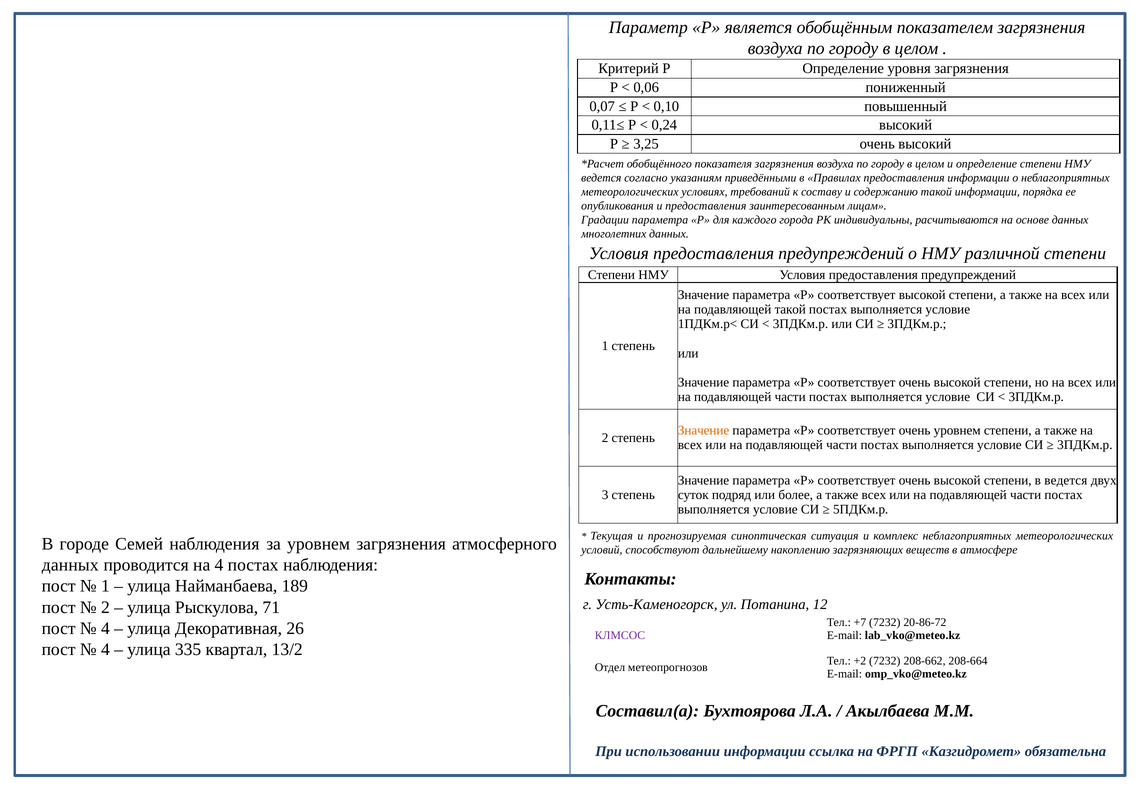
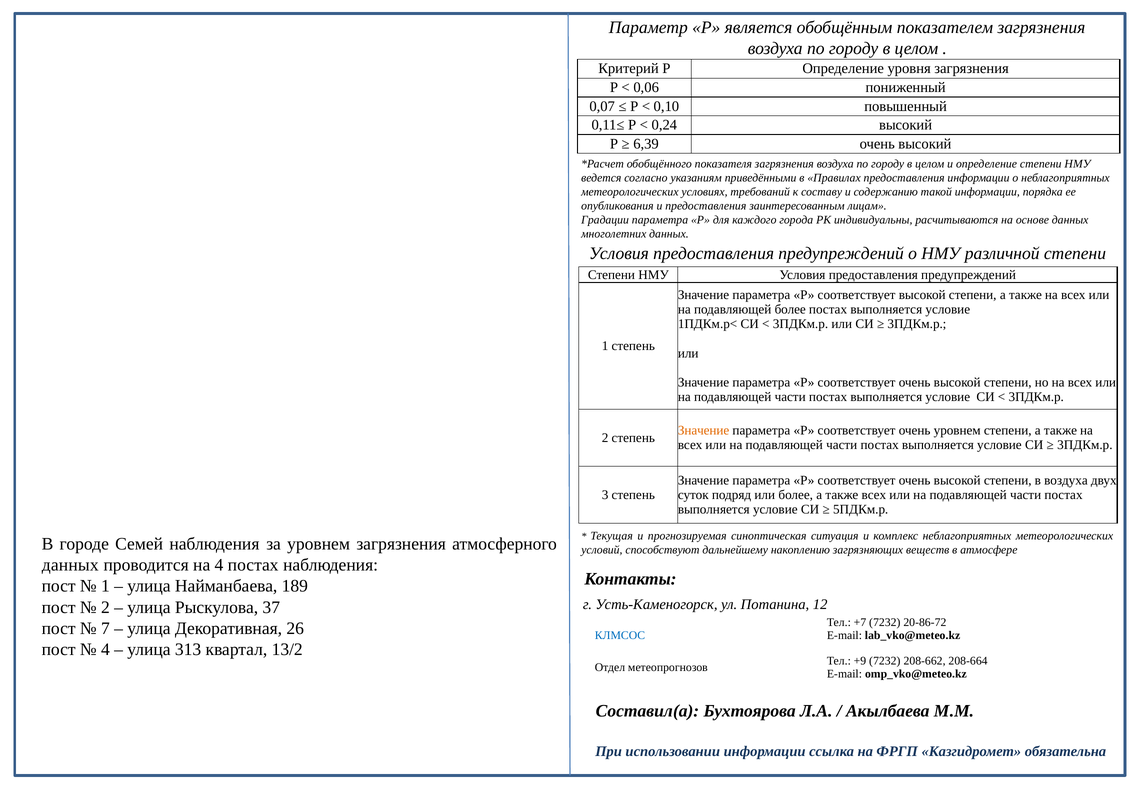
3,25: 3,25 -> 6,39 (646, 144)
подавляющей такой: такой -> более (790, 310)
в ведется: ведется -> воздуха (1066, 480)
71: 71 -> 37 (271, 607)
4: 4 -> 7 (105, 628)
КЛМСОС colour: purple -> blue (620, 636)
335: 335 -> 313 (188, 649)
+2: +2 -> +9 (860, 661)
